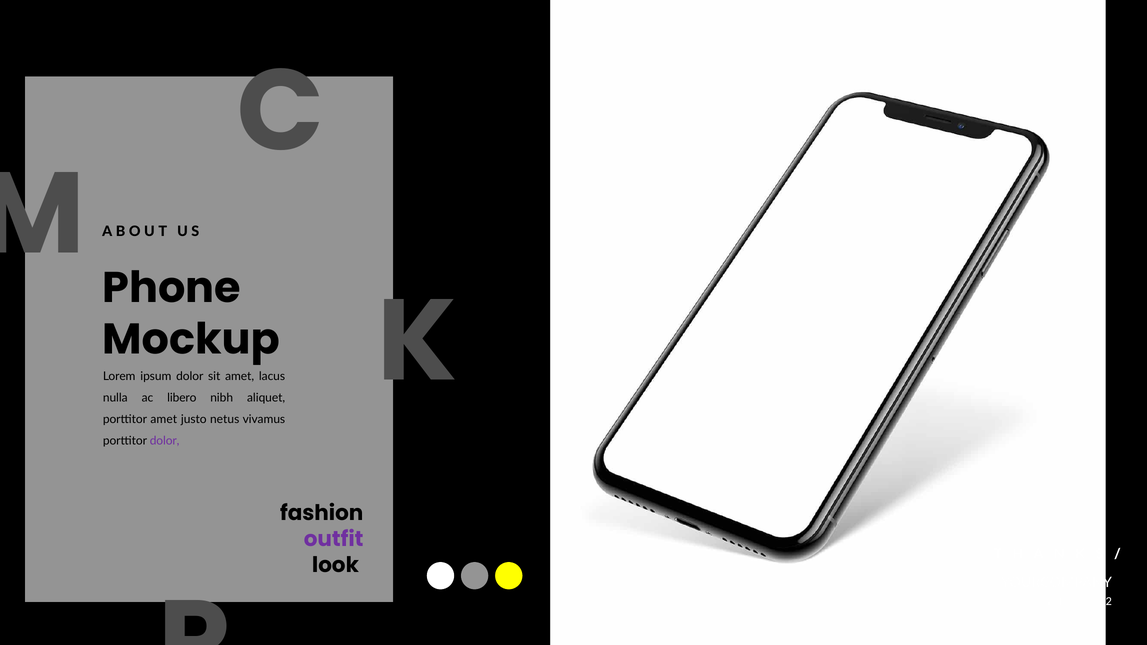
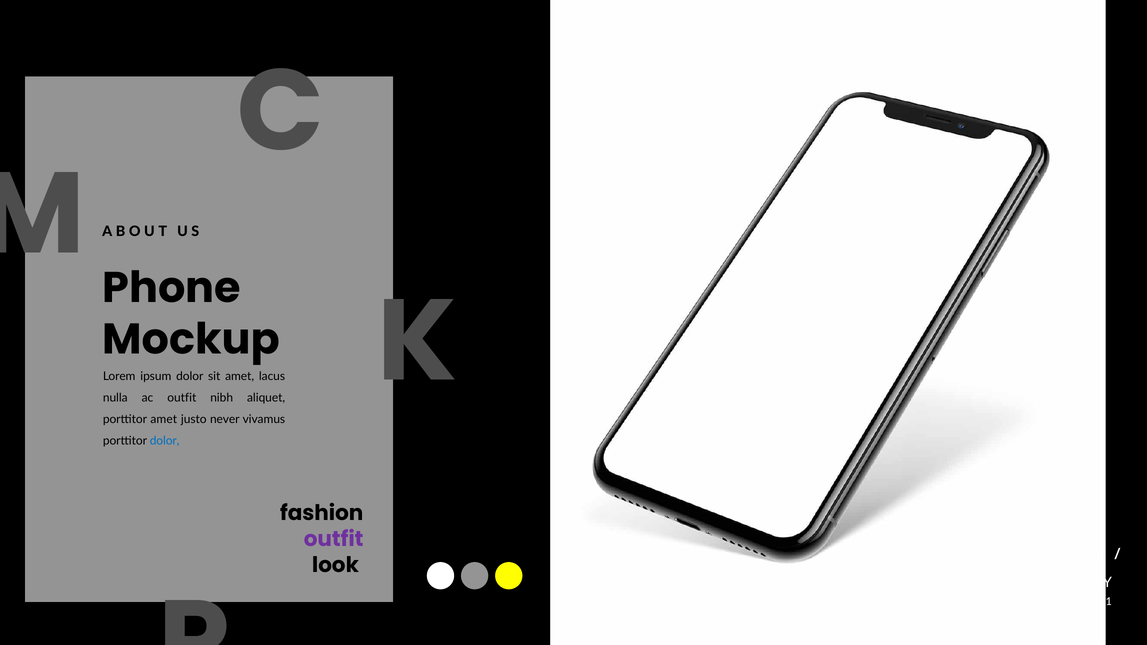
ac libero: libero -> outfit (182, 398)
netus: netus -> never (225, 420)
dolor colour: purple -> blue (165, 441)
2012: 2012 -> 2011 (1099, 602)
